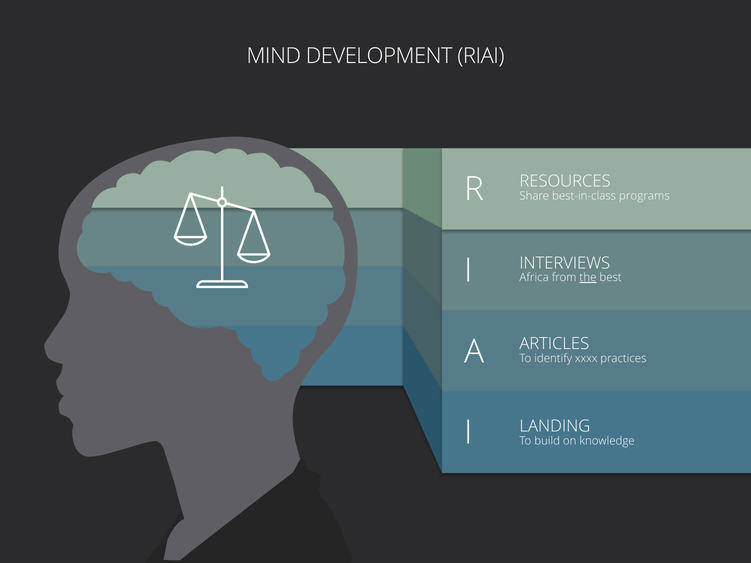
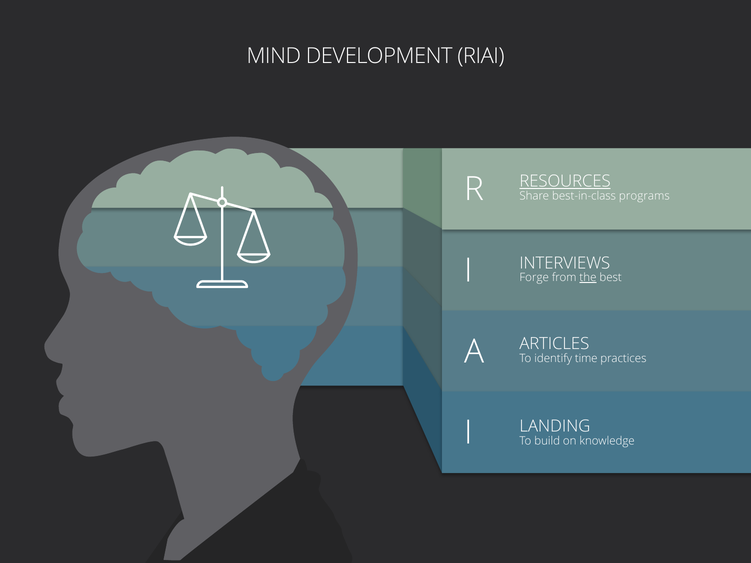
RESOURCES underline: none -> present (565, 182)
Africa: Africa -> Forge (534, 278)
xxxx: xxxx -> time (586, 358)
